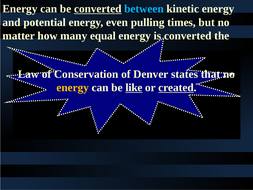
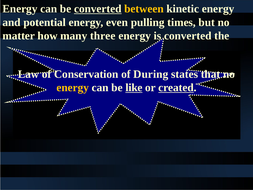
between colour: light blue -> yellow (144, 9)
equal: equal -> three (103, 36)
Denver: Denver -> During (151, 74)
